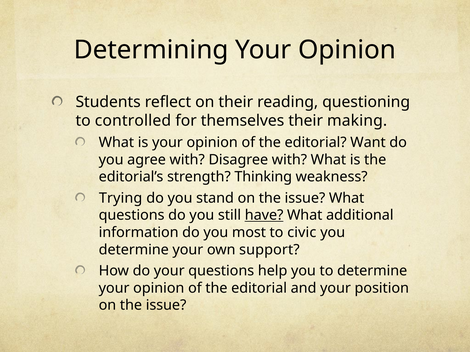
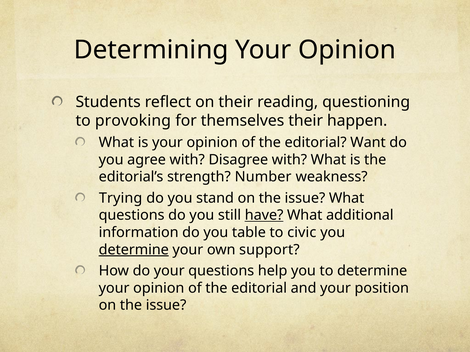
controlled: controlled -> provoking (133, 121)
making: making -> happen (357, 121)
Thinking: Thinking -> Number (263, 177)
most: most -> table (249, 233)
determine underline: none -> present (134, 250)
